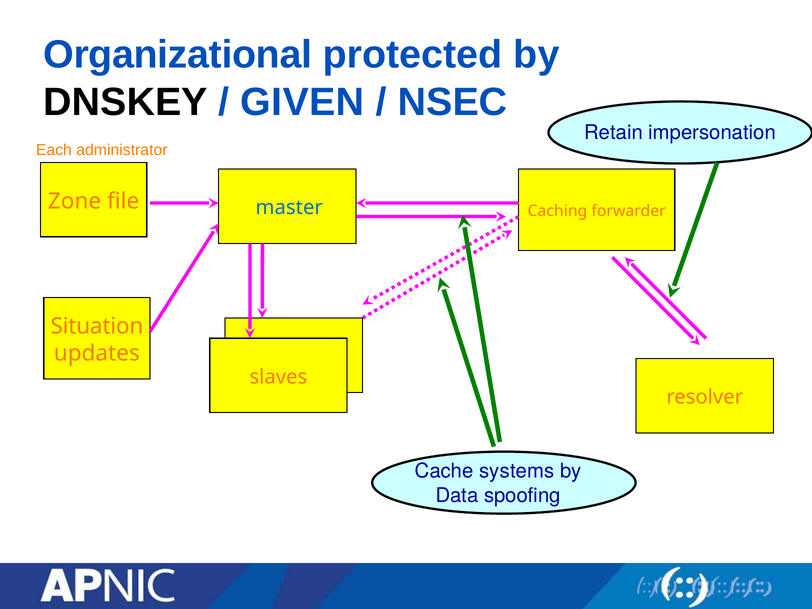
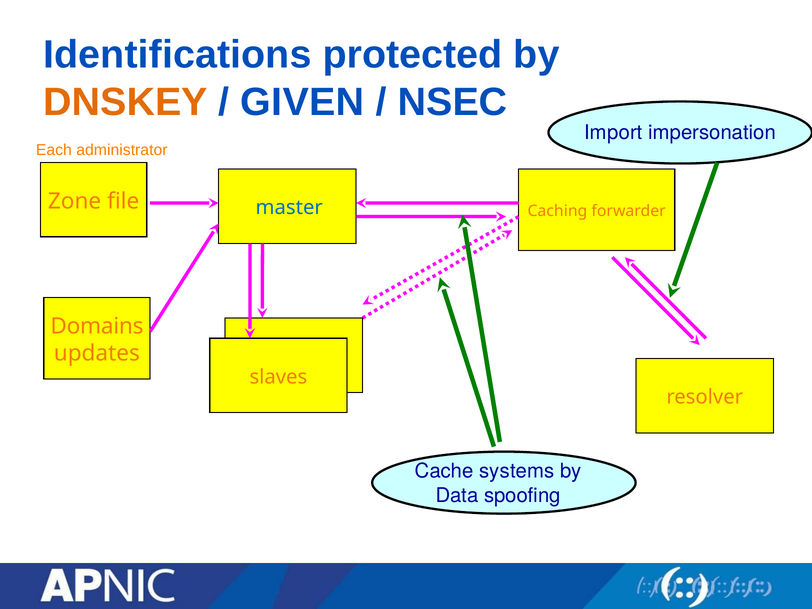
Organizational: Organizational -> Identifications (177, 55)
DNSKEY colour: black -> orange (126, 102)
Retain: Retain -> Import (613, 133)
Situation: Situation -> Domains (97, 326)
